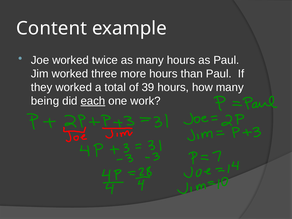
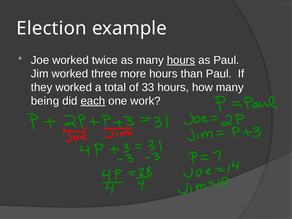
Content: Content -> Election (52, 28)
hours underline: none -> present (181, 60)
39: 39 -> 33 (148, 87)
